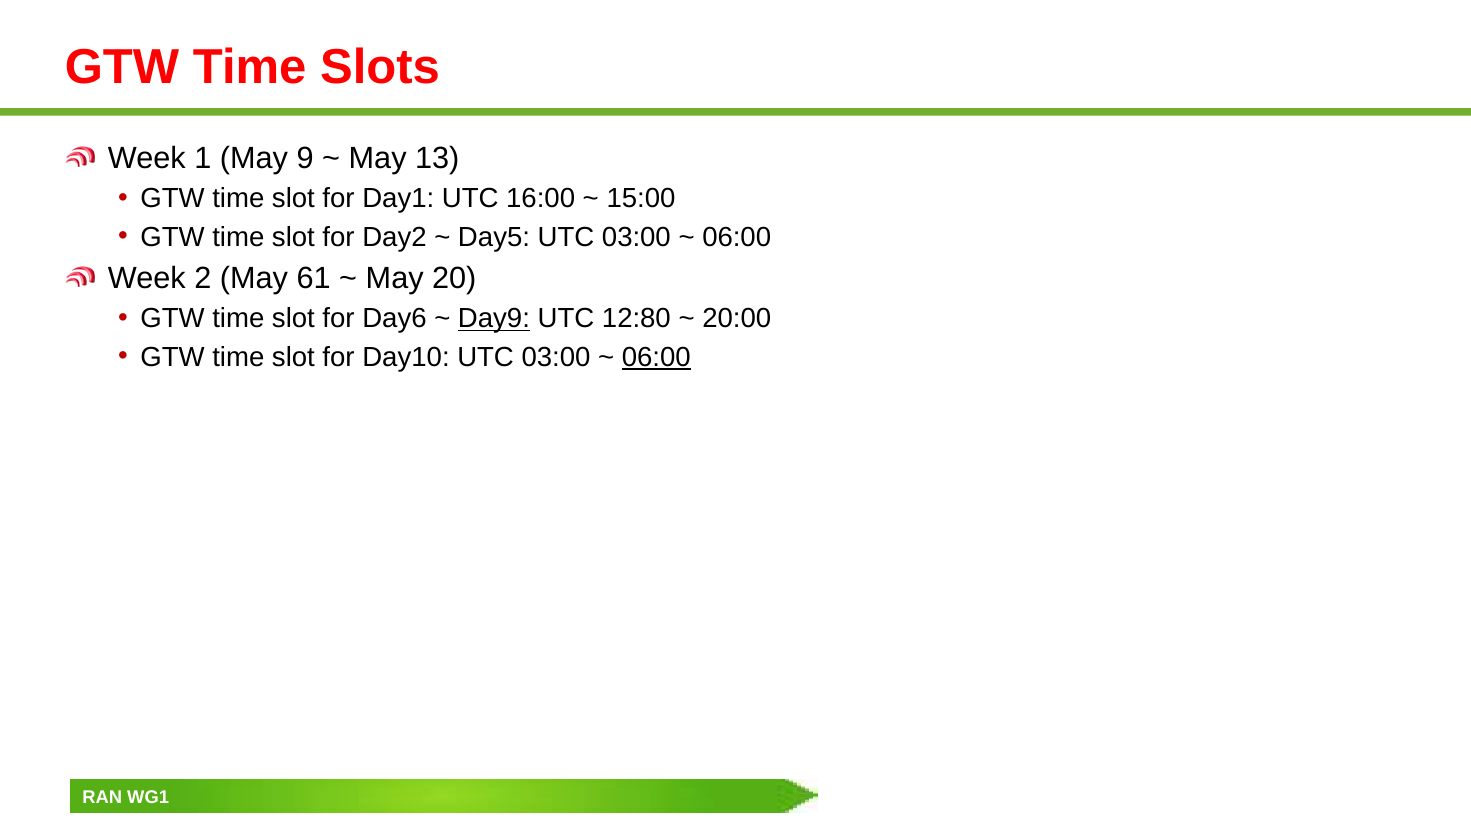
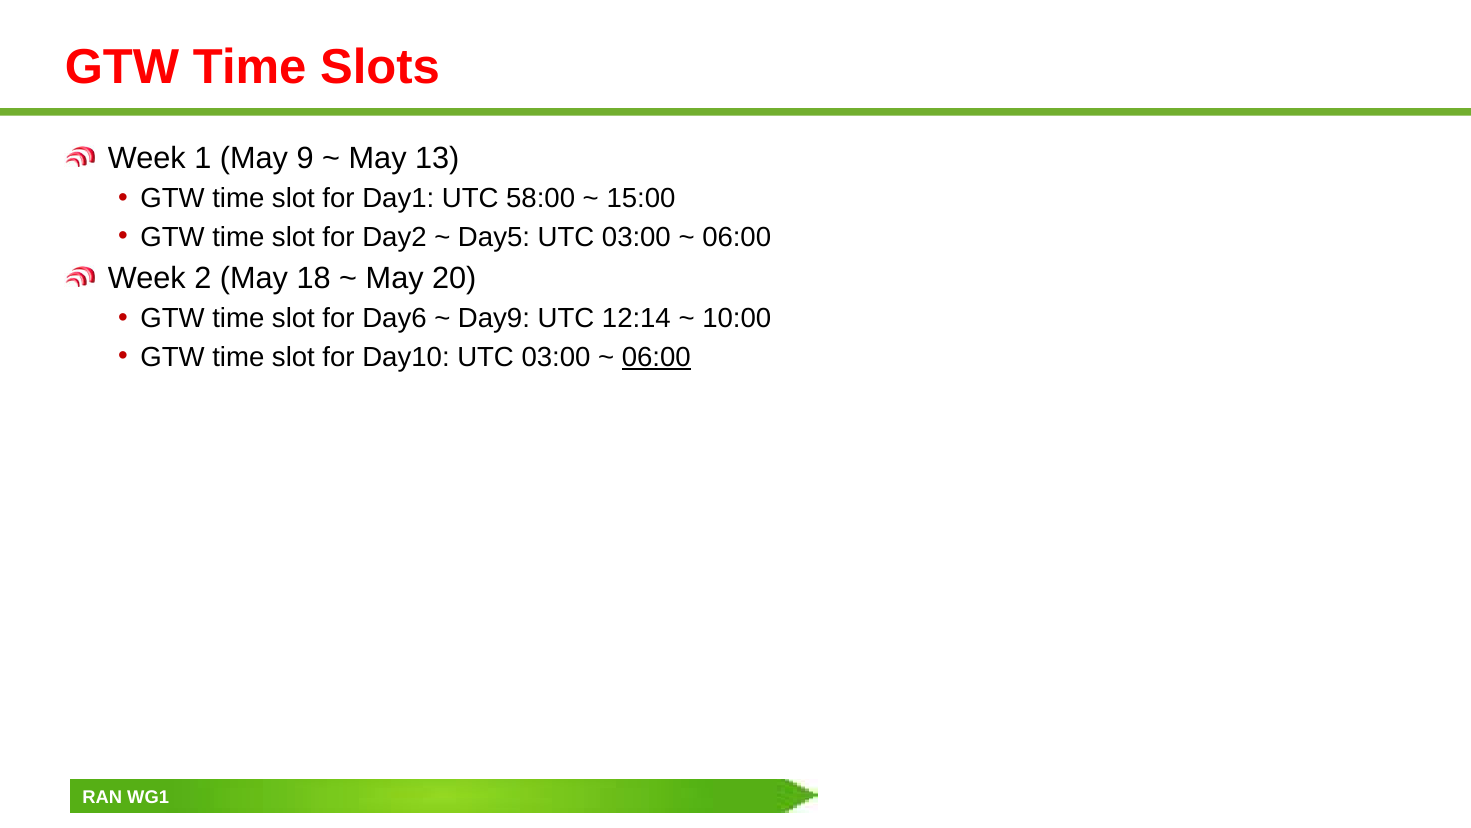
16:00: 16:00 -> 58:00 (541, 198)
61: 61 -> 18 (314, 278)
Day9 underline: present -> none (494, 318)
12:80: 12:80 -> 12:14 (636, 318)
20:00: 20:00 -> 10:00 (737, 318)
